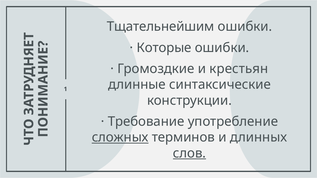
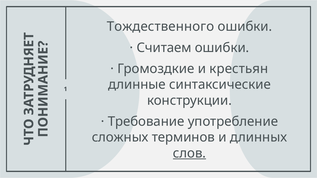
Тщательнейшим: Тщательнейшим -> Тождественного (160, 27)
Которые: Которые -> Считаем (164, 48)
сложных underline: present -> none (120, 138)
